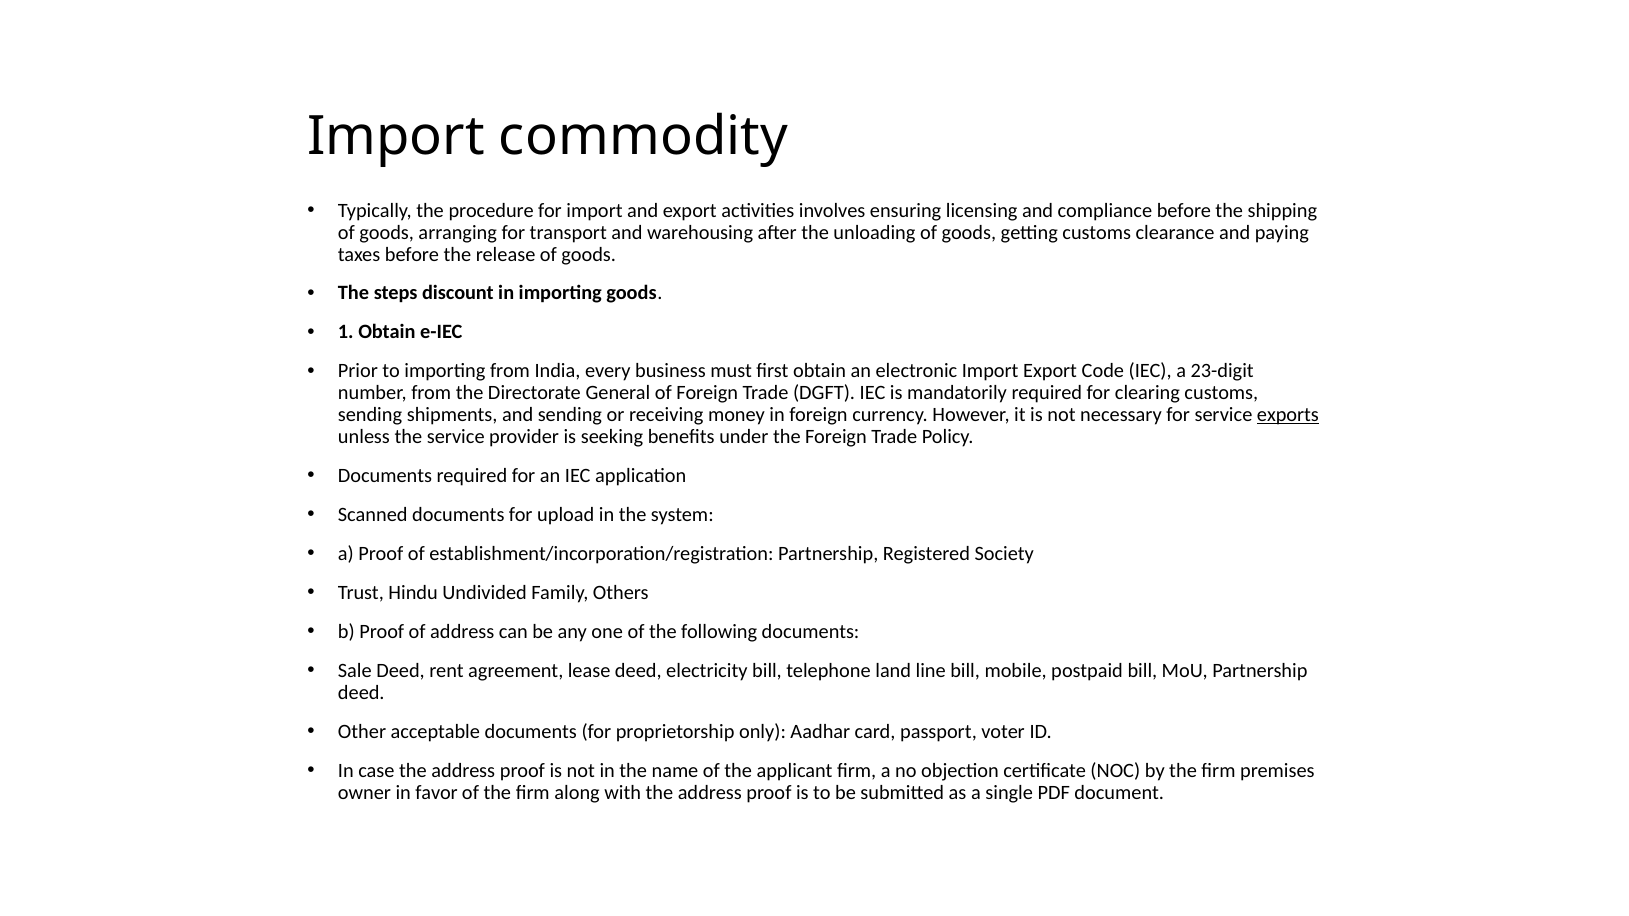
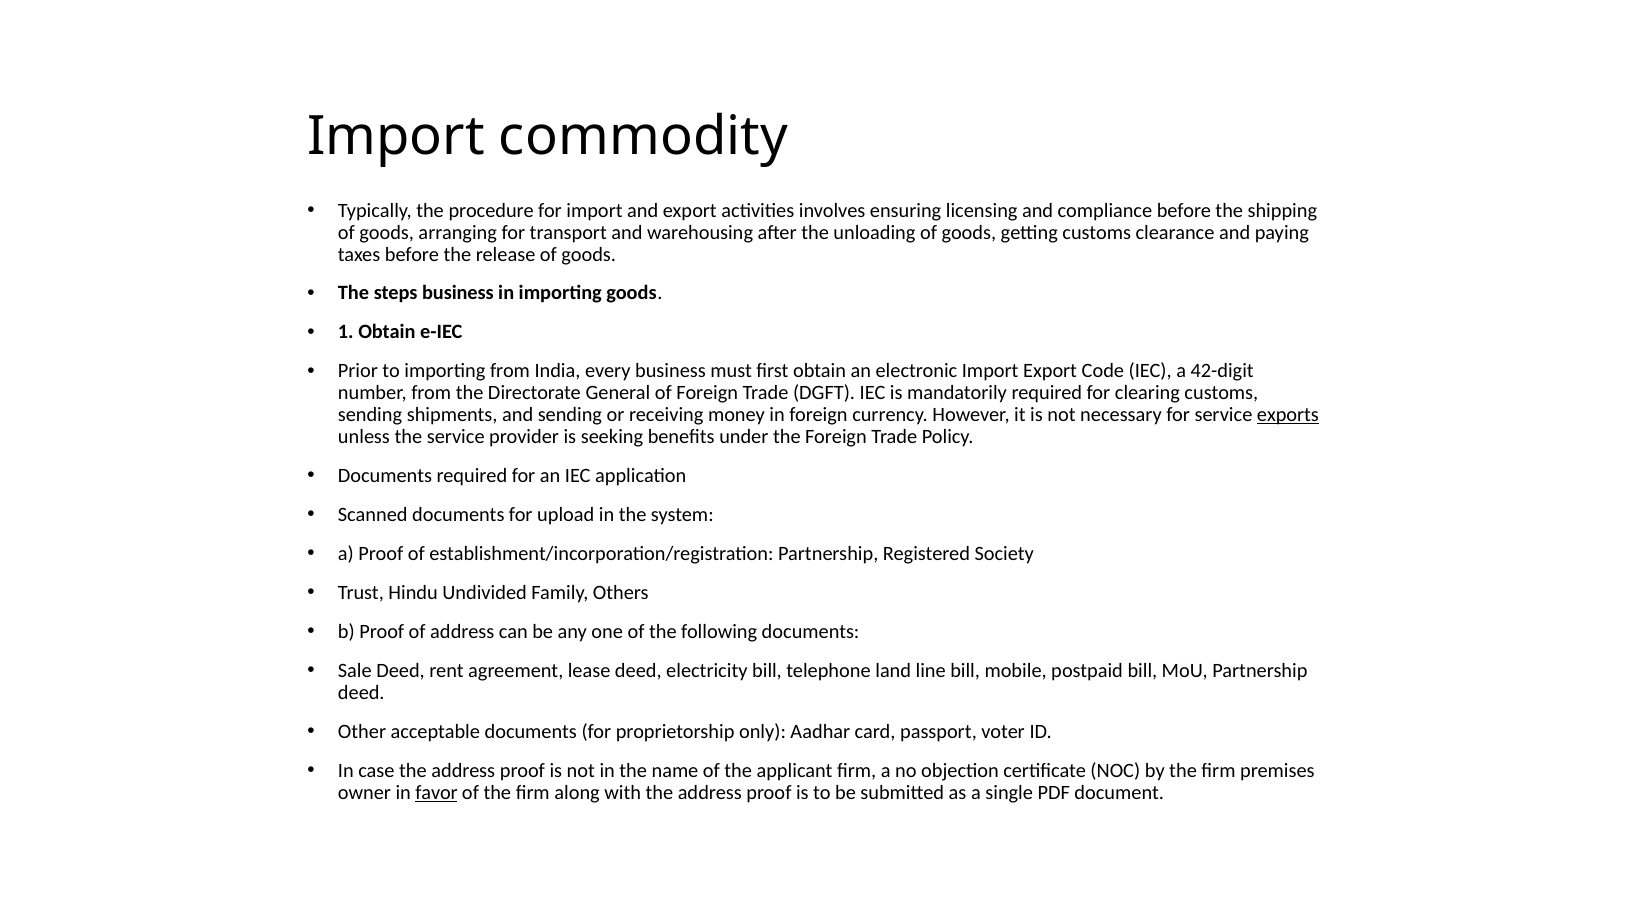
steps discount: discount -> business (458, 293)
23-digit: 23-digit -> 42-digit (1222, 371)
favor underline: none -> present (437, 793)
